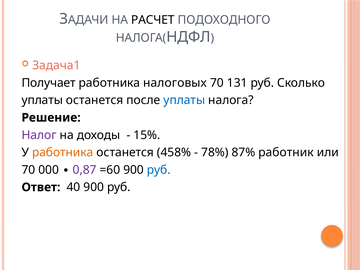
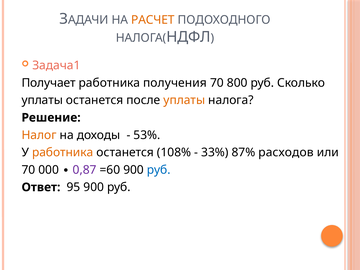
РАСЧЕТ colour: black -> orange (153, 20)
налоговых: налоговых -> получения (175, 83)
131: 131 -> 800 (237, 83)
уплаты colour: blue -> orange (184, 100)
Налог colour: purple -> orange (39, 135)
15%: 15% -> 53% (147, 135)
458%: 458% -> 108% (174, 152)
78%: 78% -> 33% (215, 152)
работник: работник -> расходов (286, 152)
40: 40 -> 95 (73, 187)
